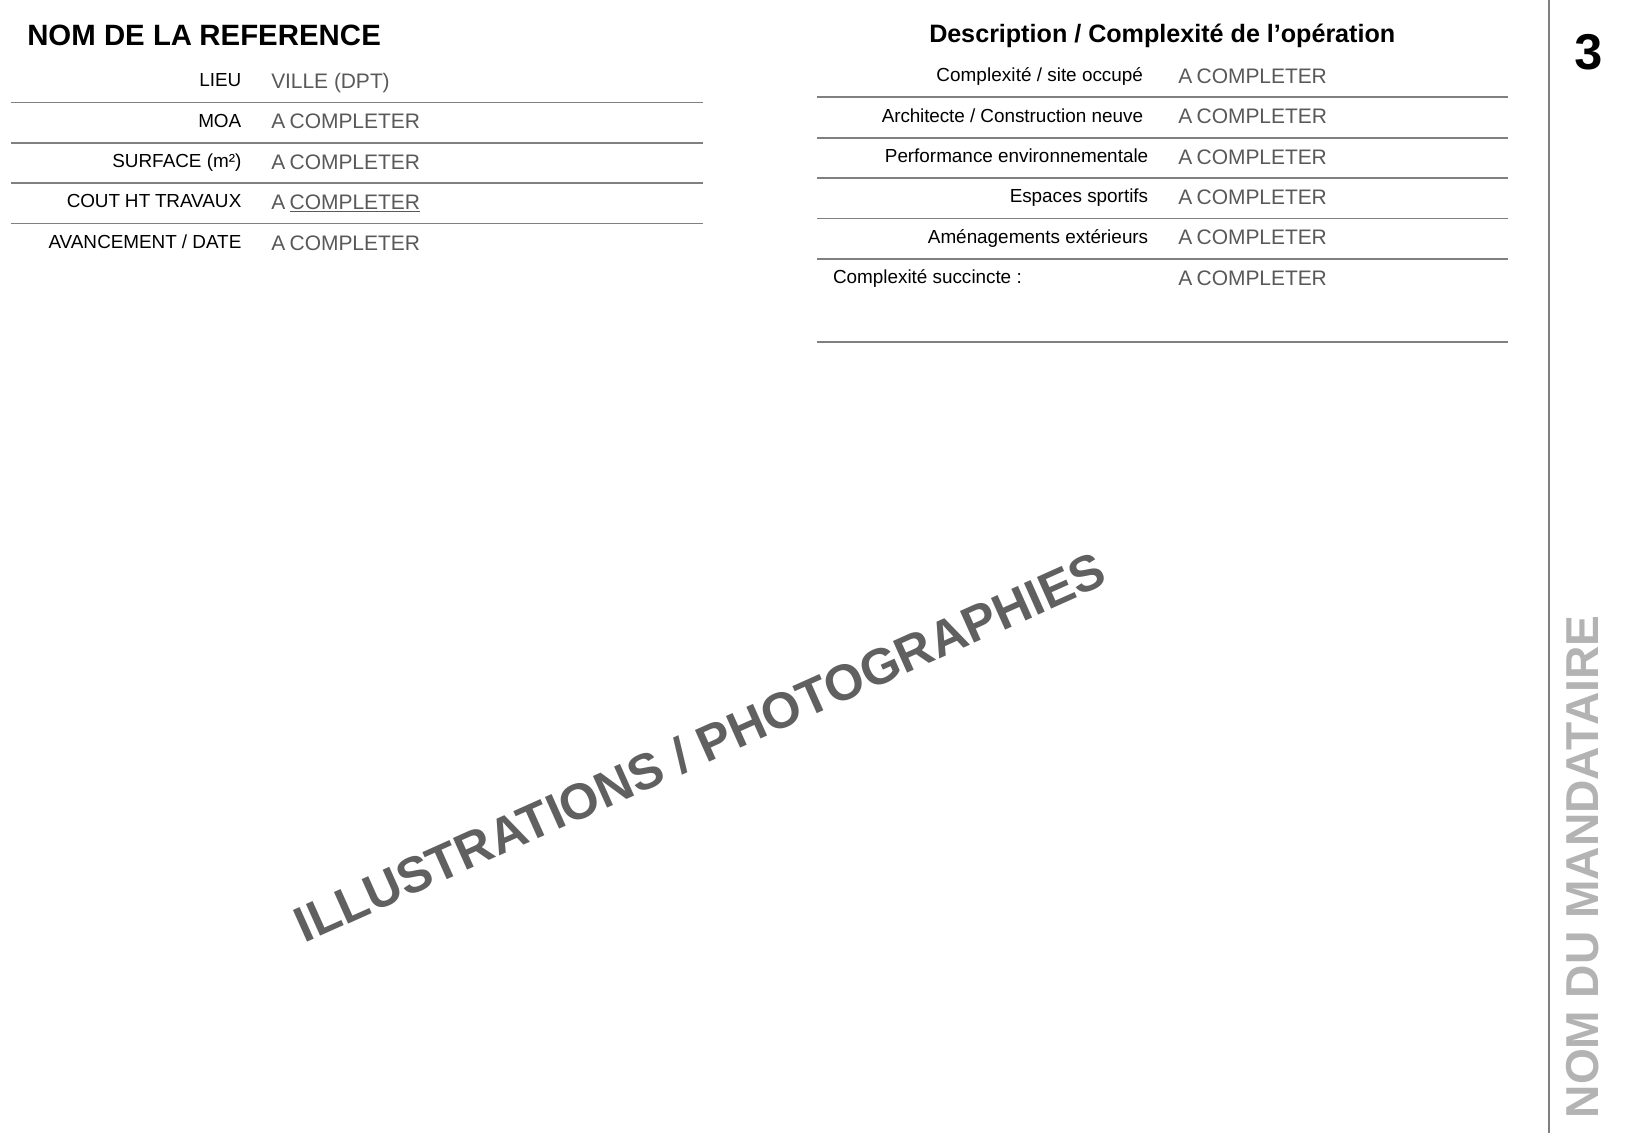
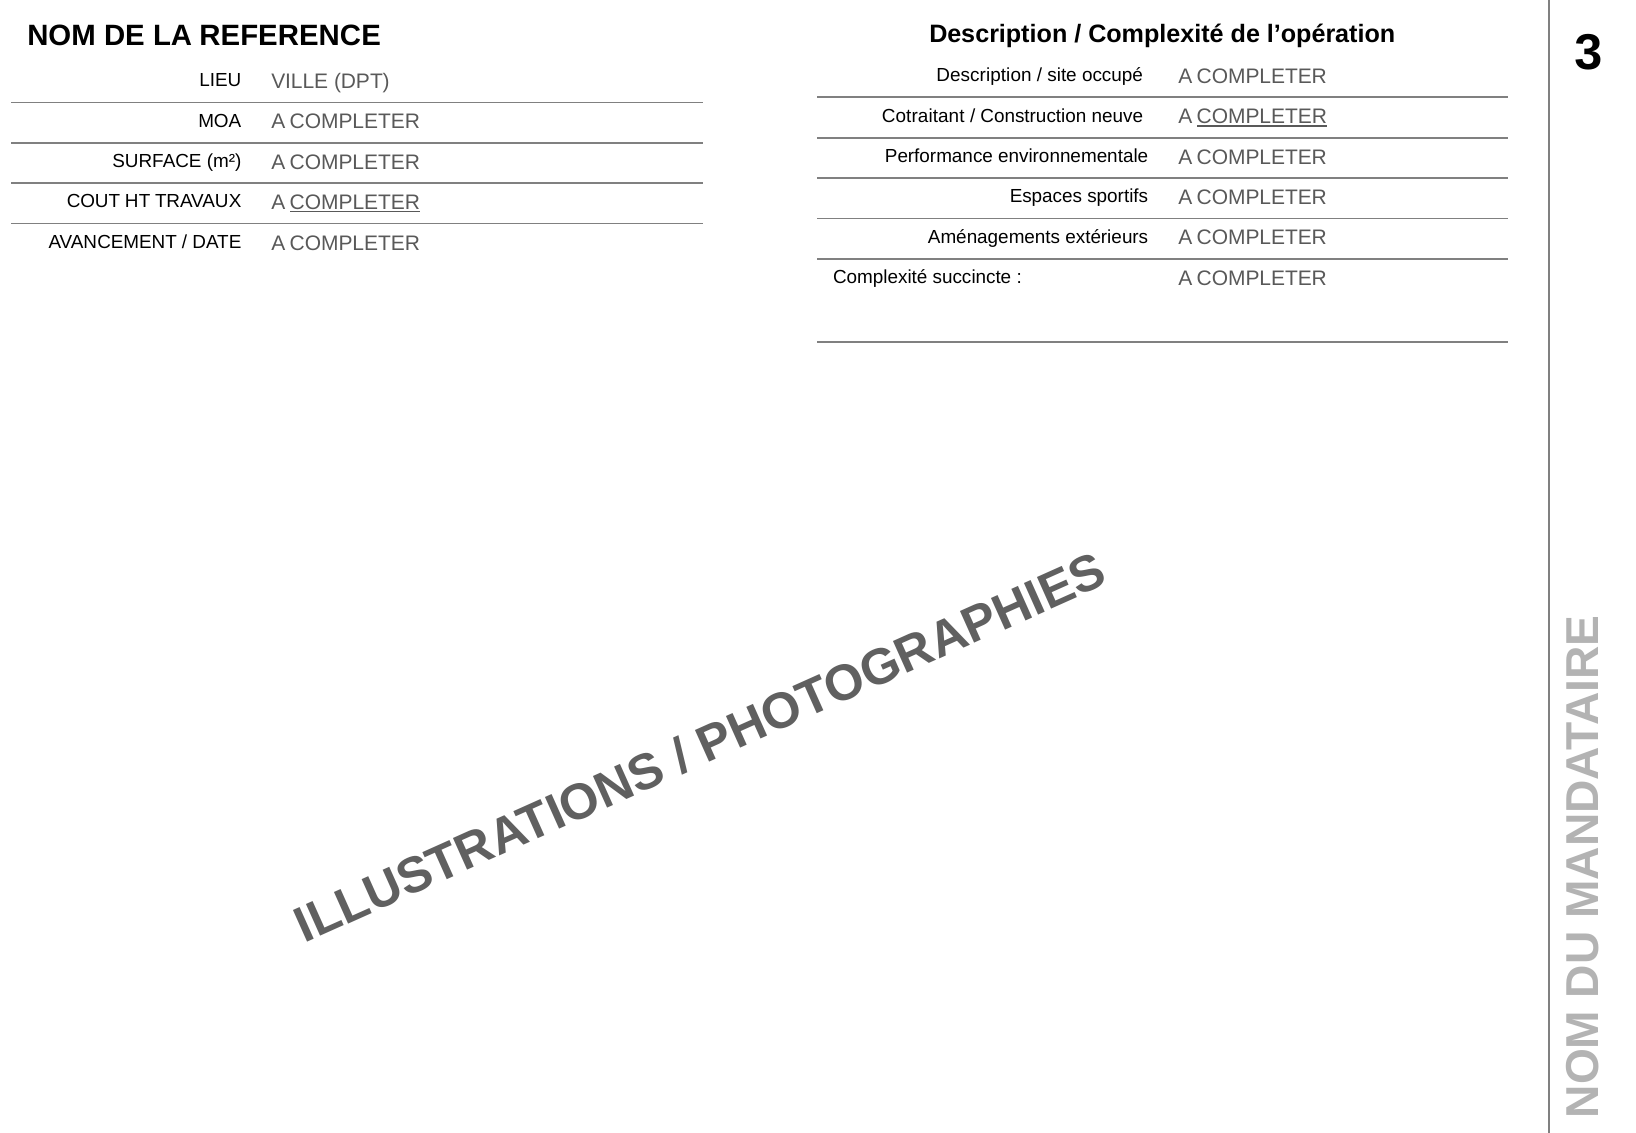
Complexité: Complexité -> Description (984, 75)
Architecte: Architecte -> Cotraitant (923, 116)
COMPLETER underline: none -> present (1262, 117)
